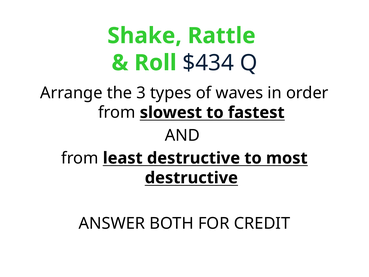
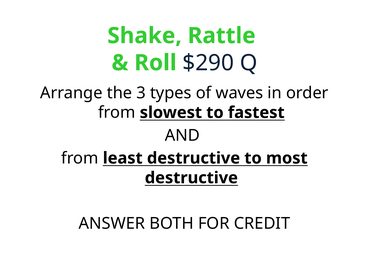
$434: $434 -> $290 (208, 63)
